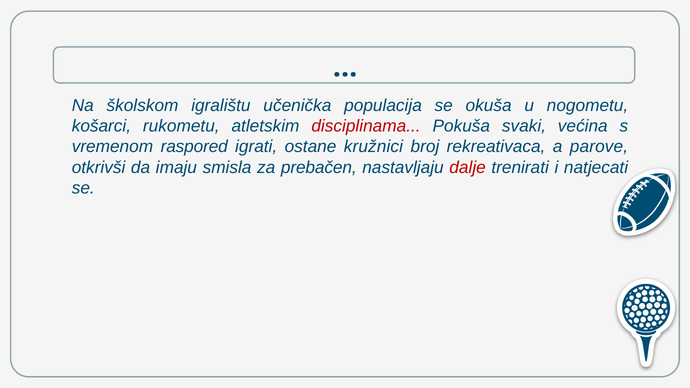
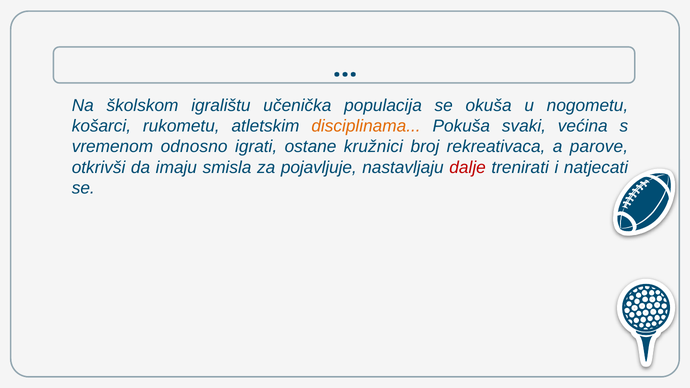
disciplinama colour: red -> orange (366, 126)
raspored: raspored -> odnosno (194, 147)
prebačen: prebačen -> pojavljuje (319, 168)
